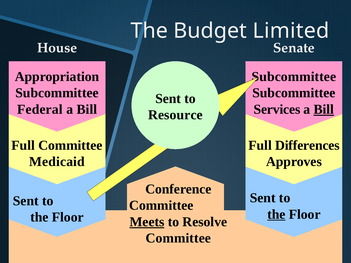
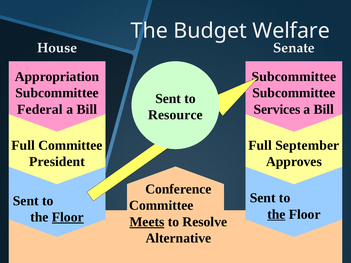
Limited: Limited -> Welfare (291, 31)
Bill underline: present -> none (324, 109)
Differences: Differences -> September (307, 145)
Medicaid: Medicaid -> President (57, 162)
Floor underline: none -> present (68, 217)
Committee: Committee -> Alternative (178, 238)
